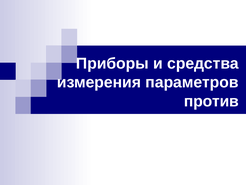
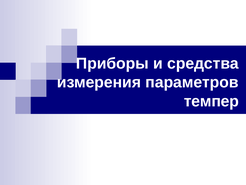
против: против -> темпер (211, 101)
